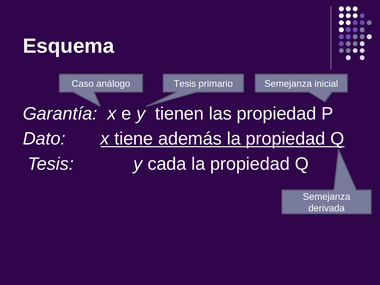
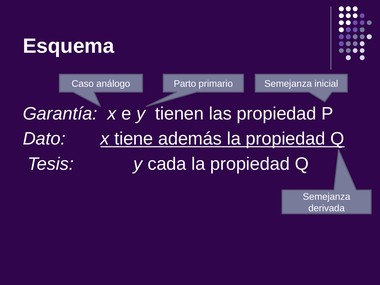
análogo Tesis: Tesis -> Parto (185, 84)
